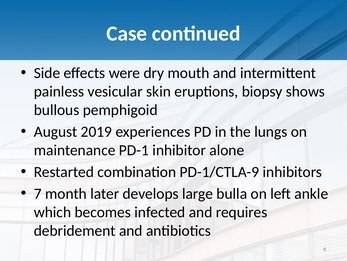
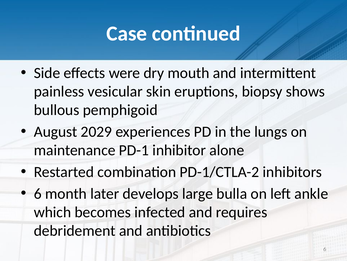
2019: 2019 -> 2029 (96, 131)
PD-1/CTLA-9: PD-1/CTLA-9 -> PD-1/CTLA-2 (219, 172)
7: 7 -> 6 (38, 193)
